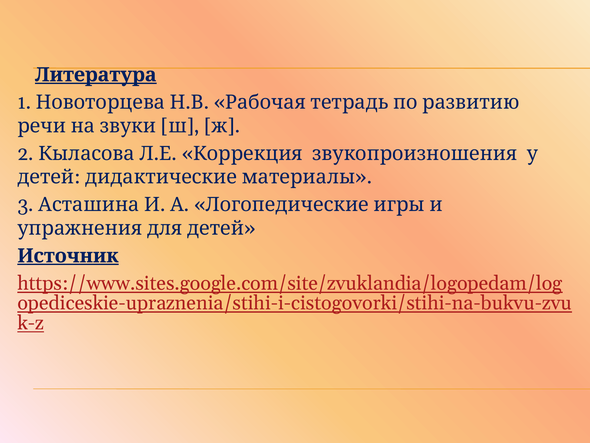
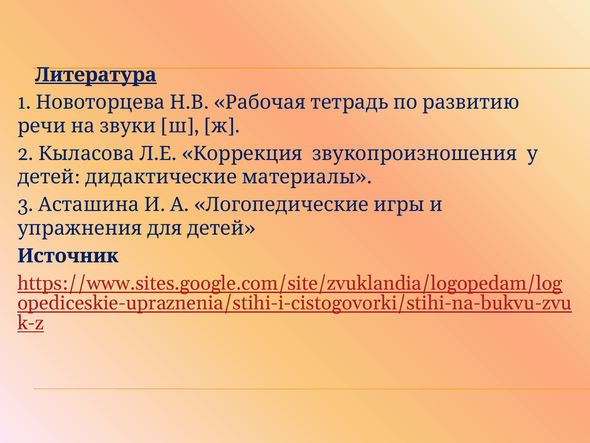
Источник underline: present -> none (68, 256)
